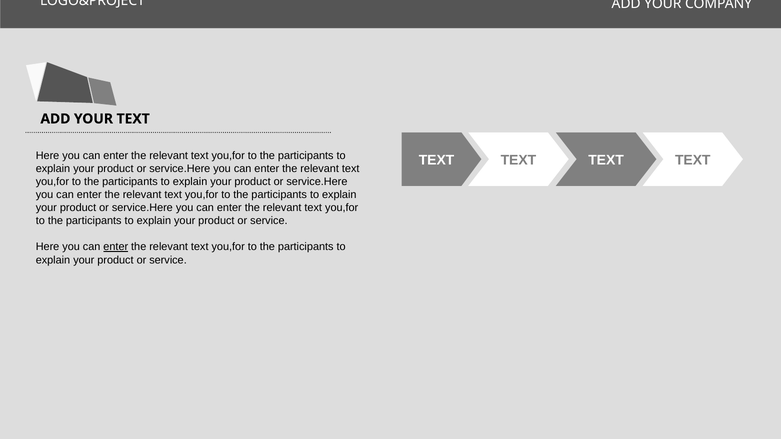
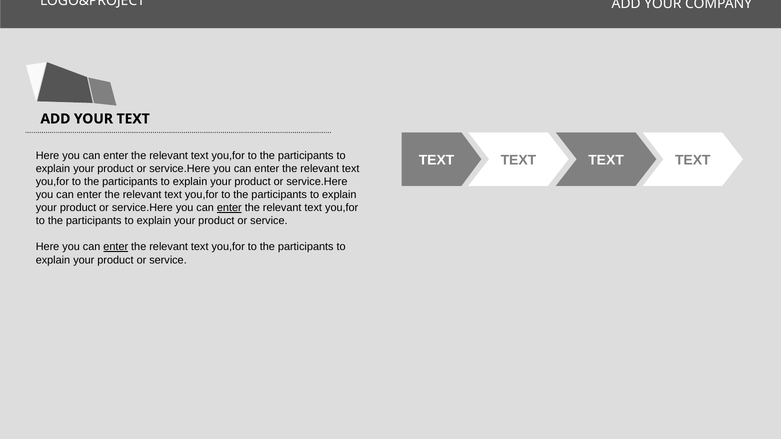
enter underline: none -> present (229, 208)
